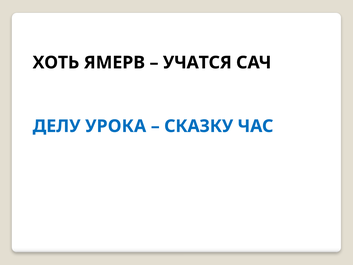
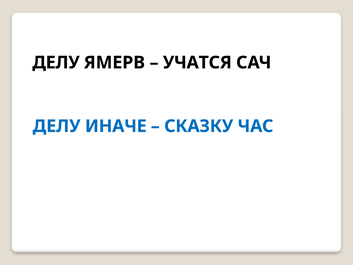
ХОТЬ: ХОТЬ -> ДЕЛУ (56, 63)
УРОКА: УРОКА -> ИНАЧЕ (116, 126)
